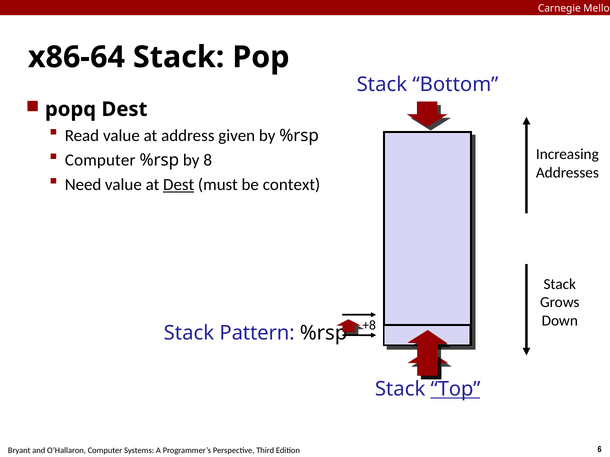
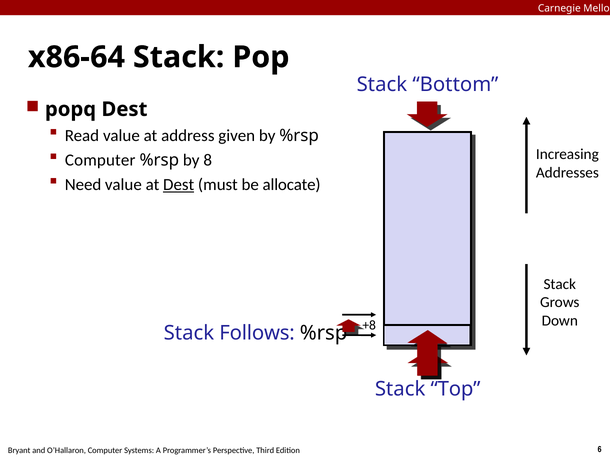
context: context -> allocate (292, 185)
Pattern: Pattern -> Follows (257, 334)
Top underline: present -> none (456, 390)
